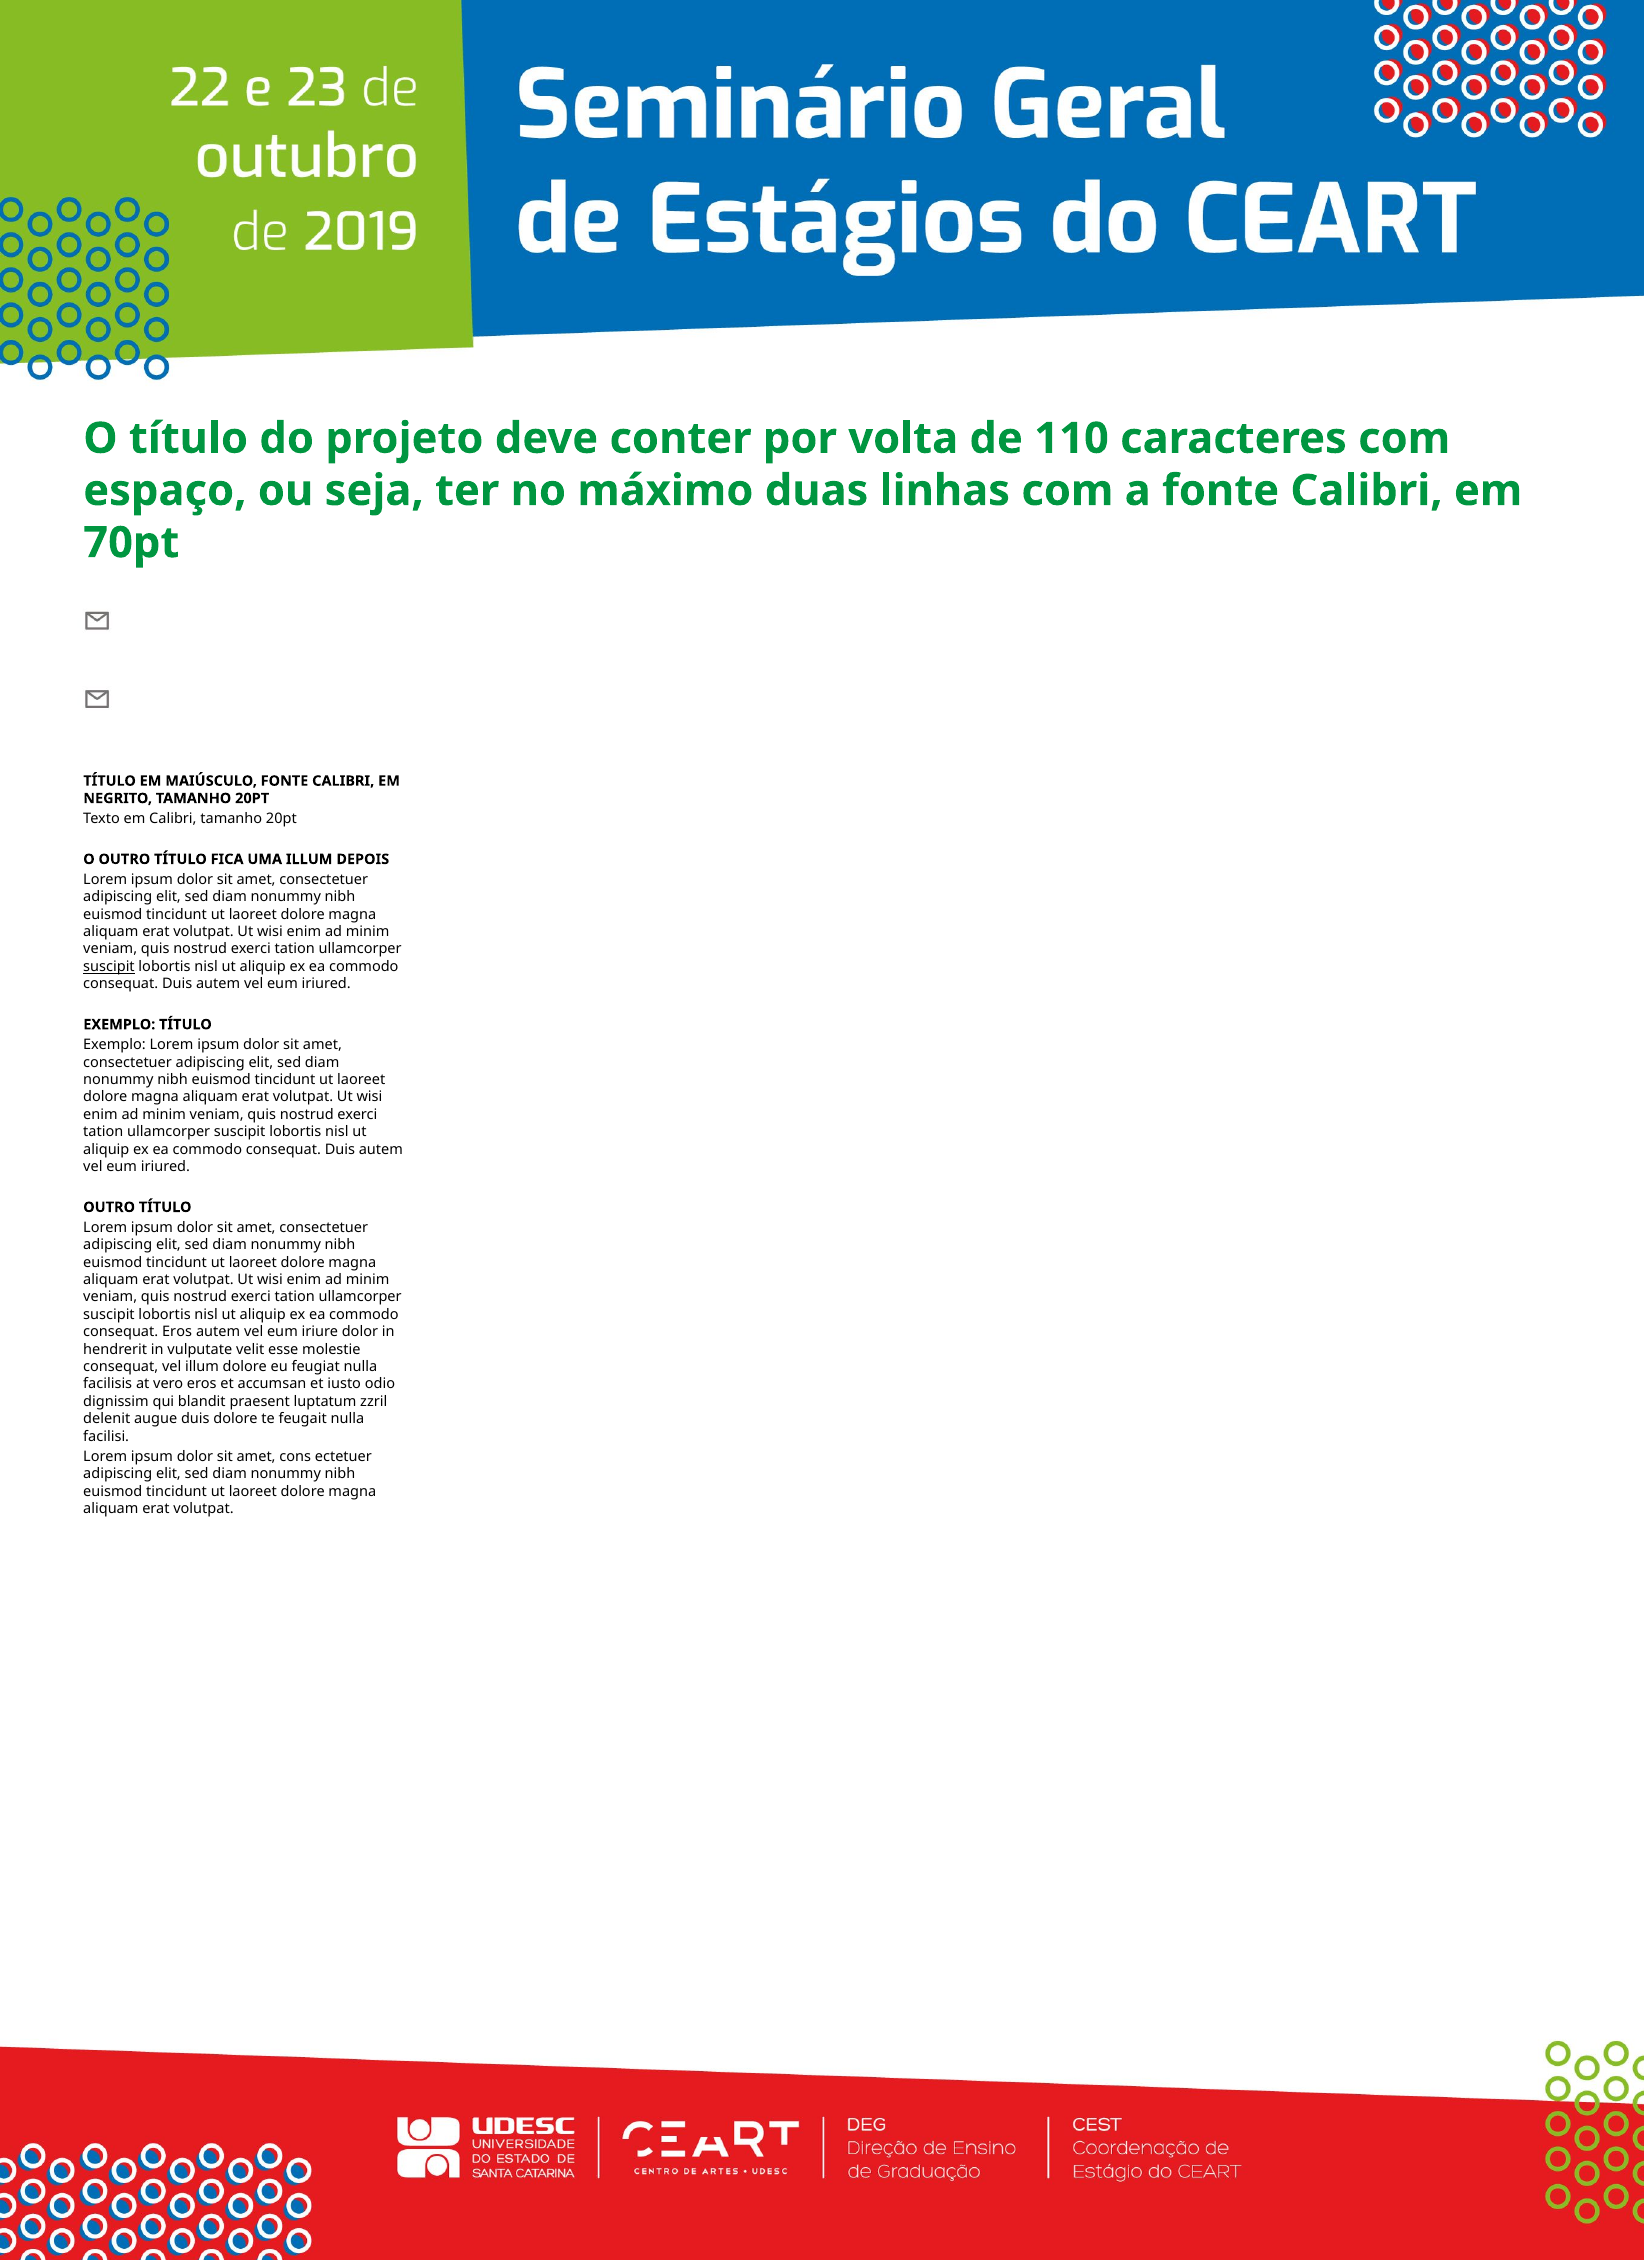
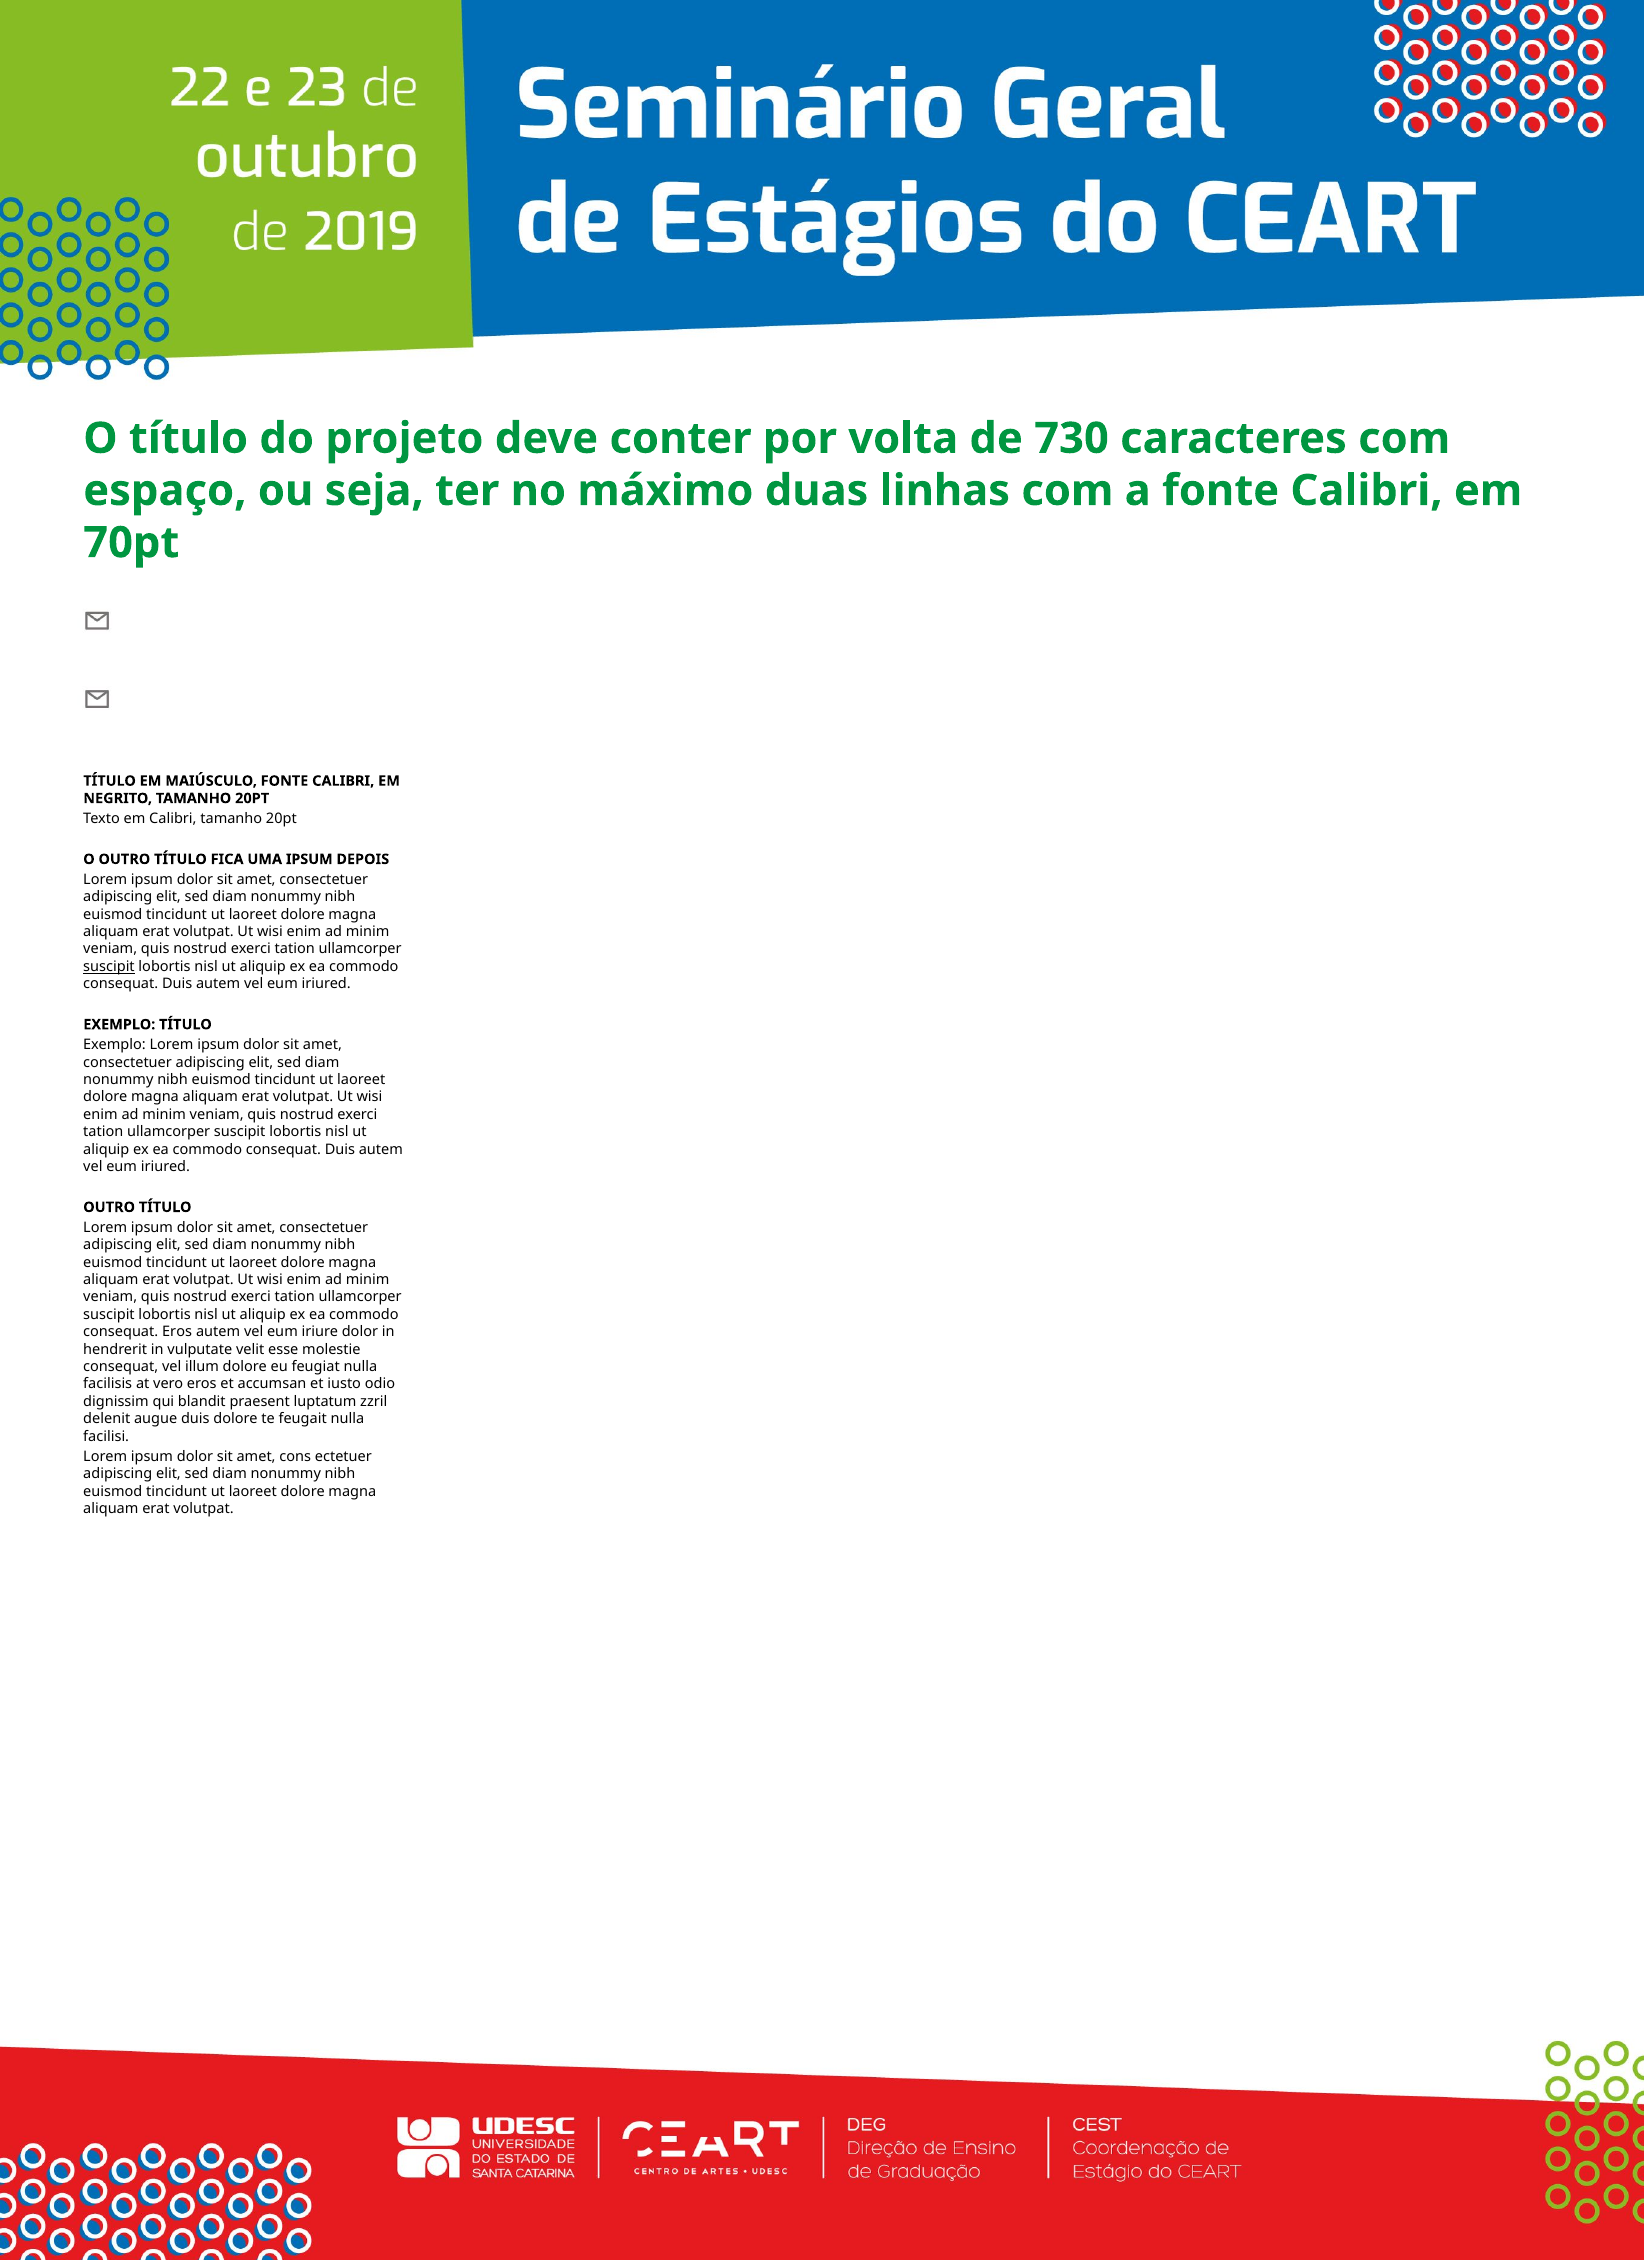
110: 110 -> 730 (1072, 439)
UMA ILLUM: ILLUM -> IPSUM (309, 859)
